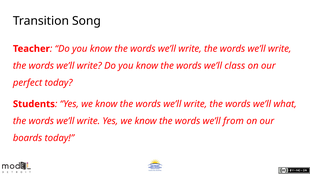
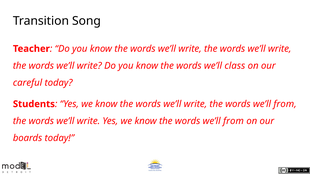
perfect: perfect -> careful (28, 83)
what: what -> from (285, 104)
